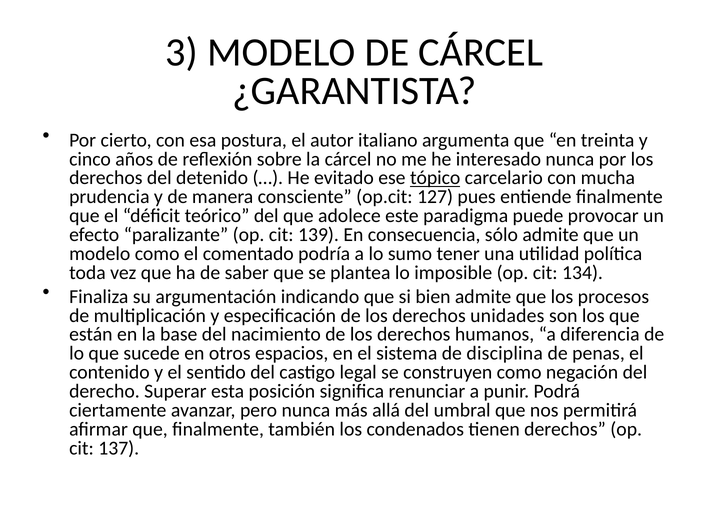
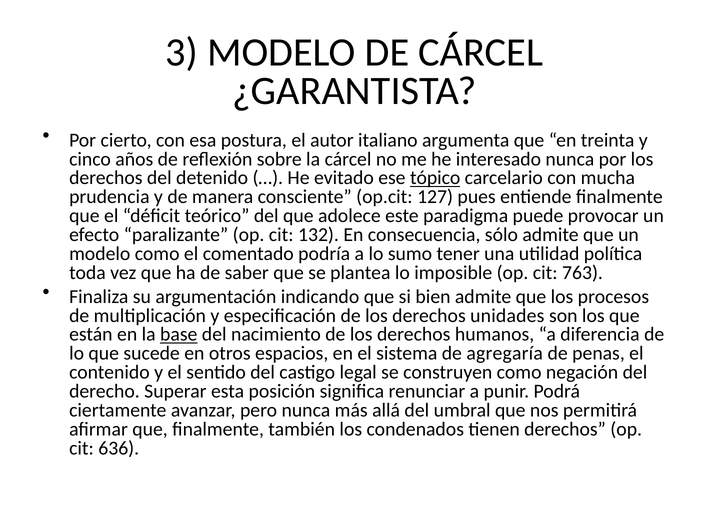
139: 139 -> 132 (318, 235)
134: 134 -> 763 (583, 273)
base underline: none -> present (179, 334)
disciplina: disciplina -> agregaría (505, 353)
137: 137 -> 636 (119, 448)
